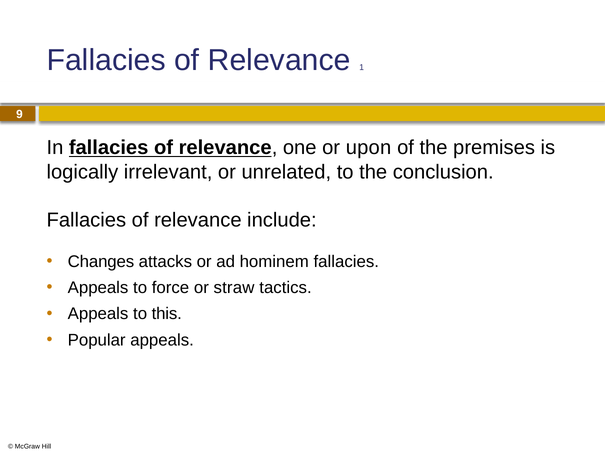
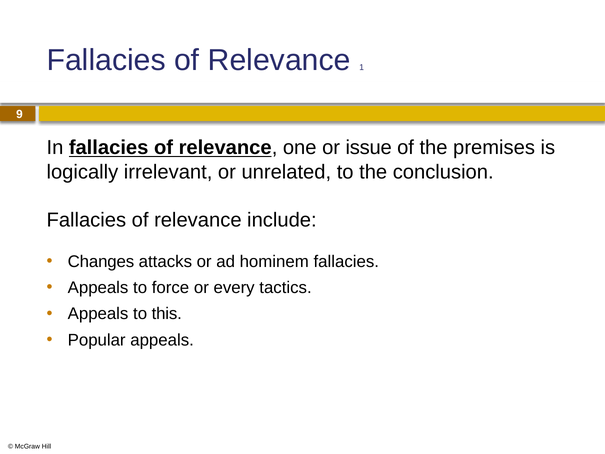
upon: upon -> issue (369, 148)
straw: straw -> every (234, 288)
